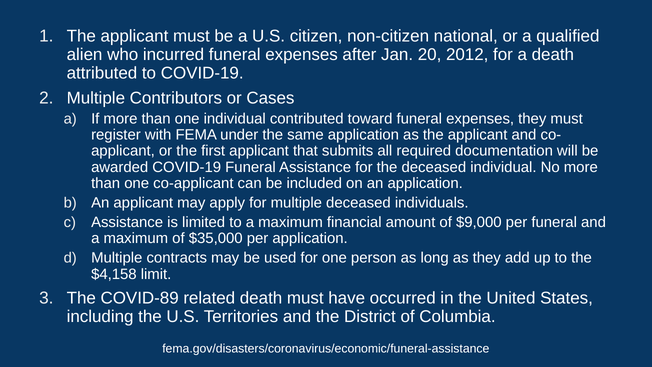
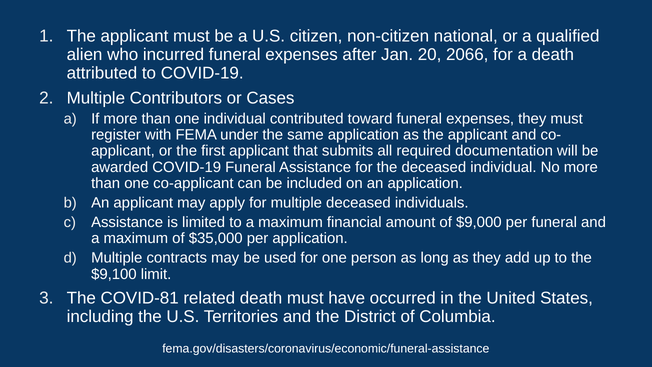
2012: 2012 -> 2066 (467, 55)
$4,158: $4,158 -> $9,100 (114, 274)
COVID-89: COVID-89 -> COVID-81 (140, 298)
